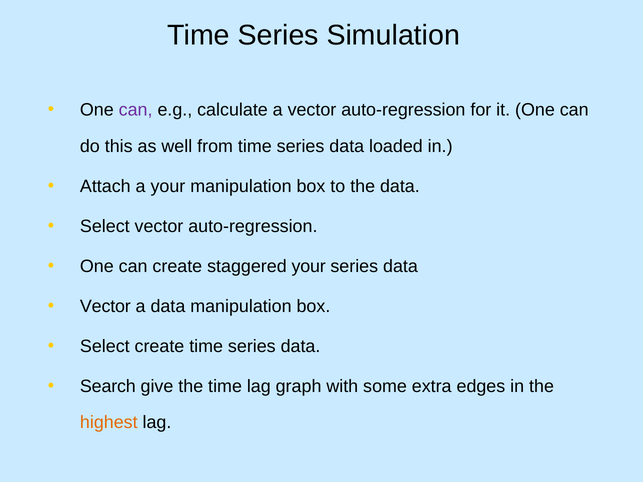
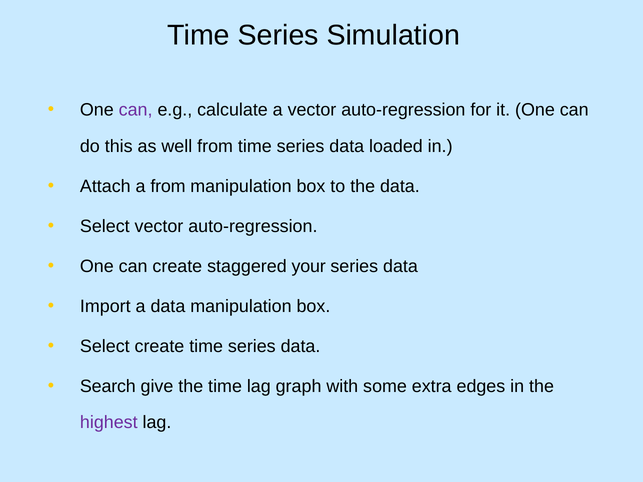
a your: your -> from (168, 186)
Vector: Vector -> Import (105, 306)
highest colour: orange -> purple (109, 423)
